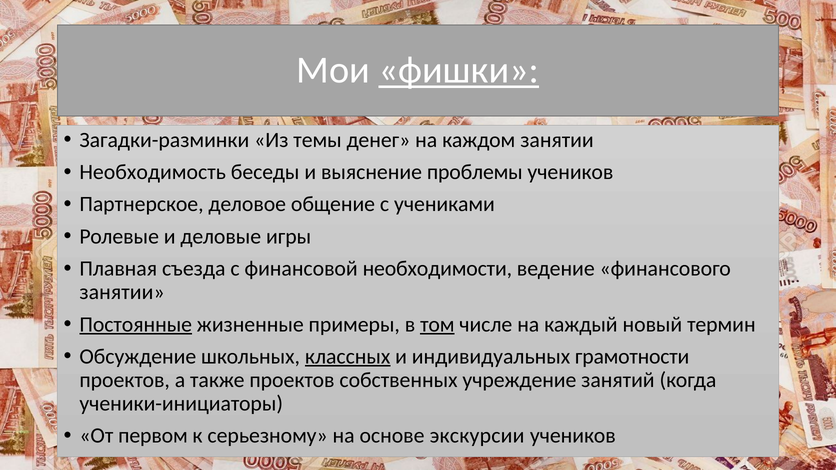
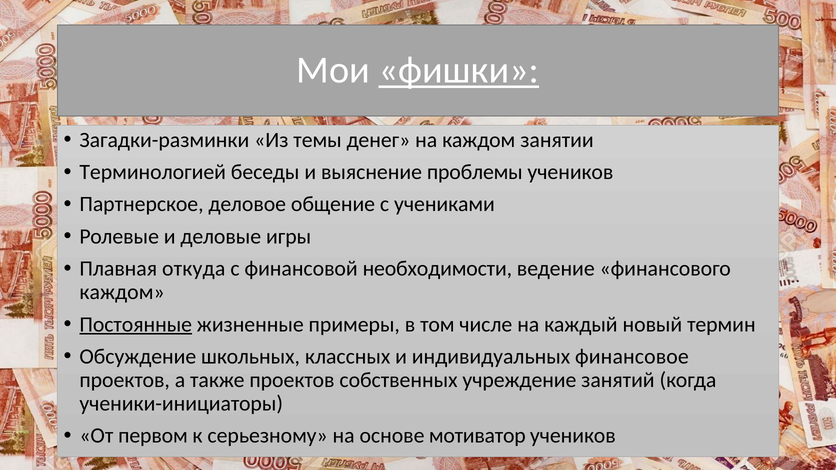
Необходимость: Необходимость -> Терминологией (153, 172)
съезда: съезда -> откуда (194, 269)
занятии: занятии -> каждом (122, 292)
том underline: present -> none (437, 325)
классных underline: present -> none (348, 357)
грамотности: грамотности -> финансовое (632, 357)
экскурсии: экскурсии -> мотиватор (477, 436)
